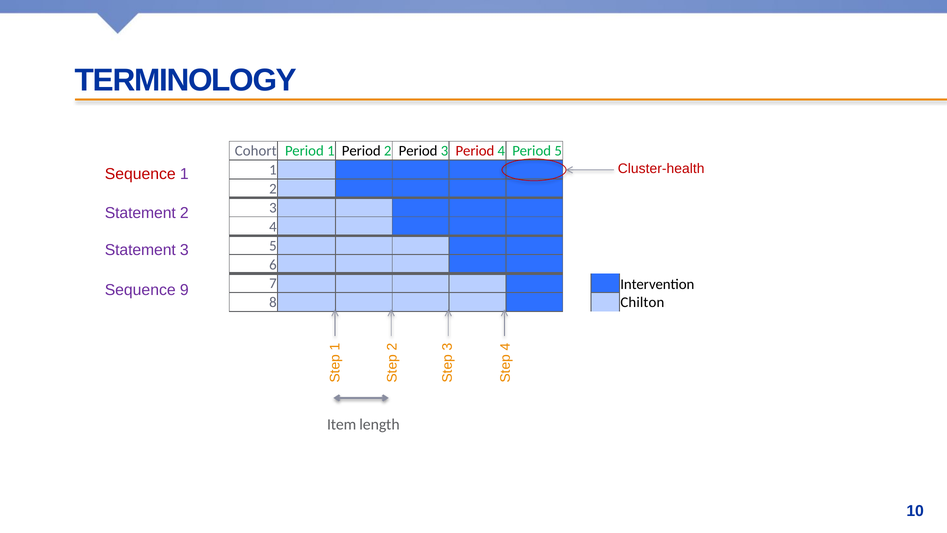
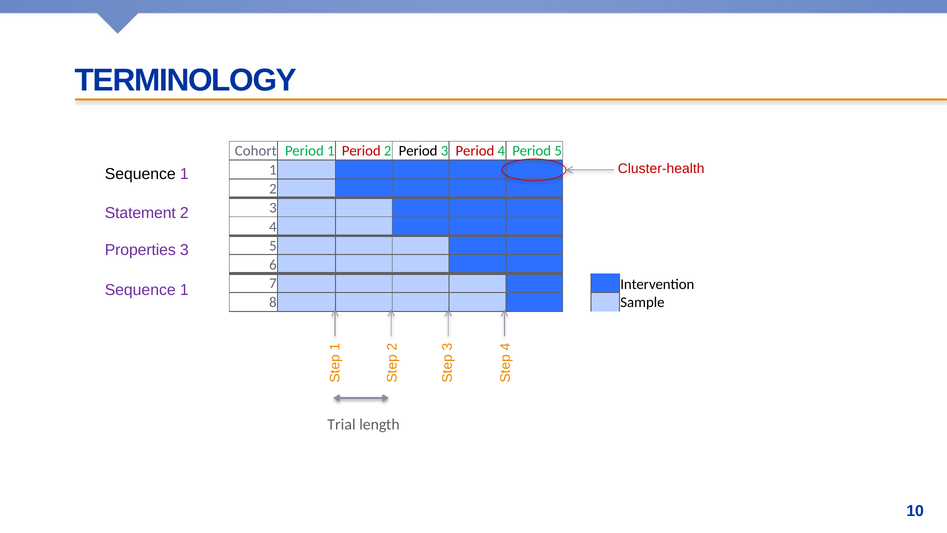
Period colour: black -> red (361, 151)
Sequence colour: red -> black (140, 174)
Statement: Statement -> Properties (140, 250)
9: 9 -> 1 (184, 290)
Chilton: Chilton -> Sample (642, 302)
Item: Item -> Trial (342, 424)
